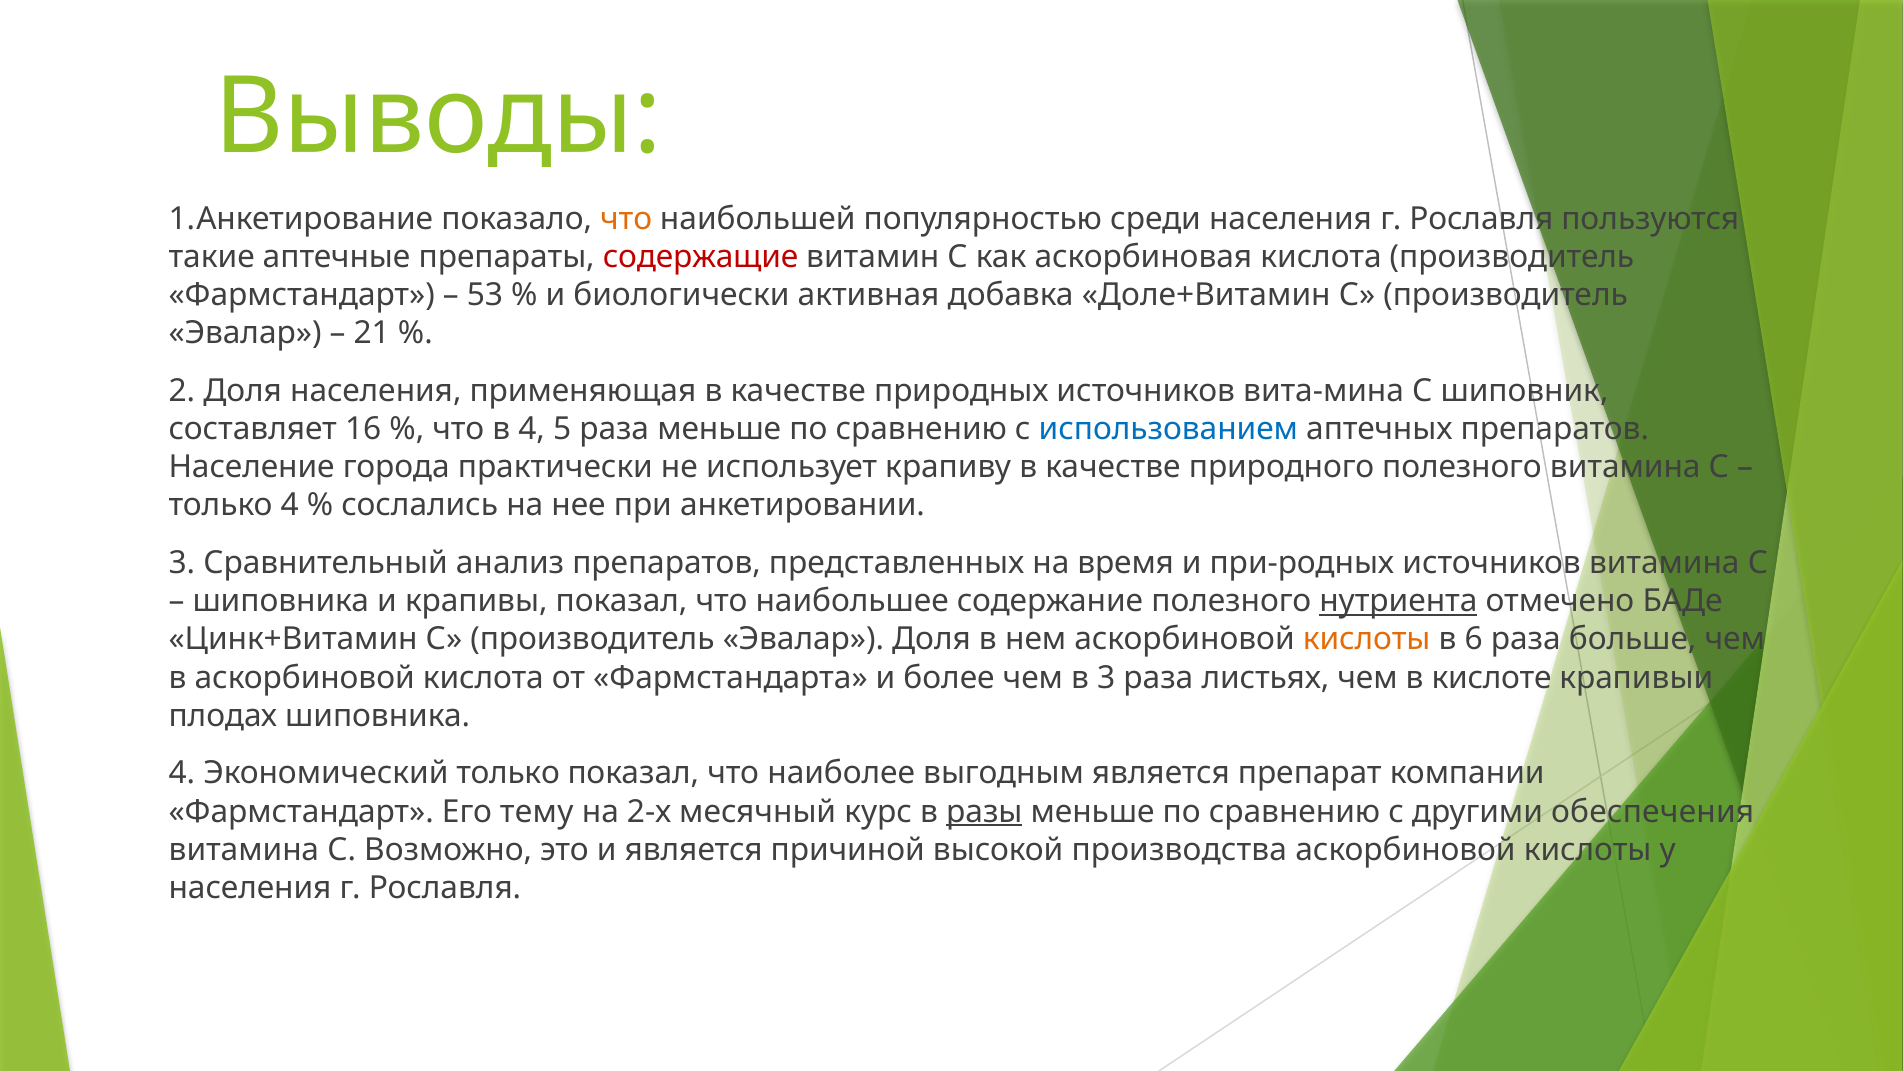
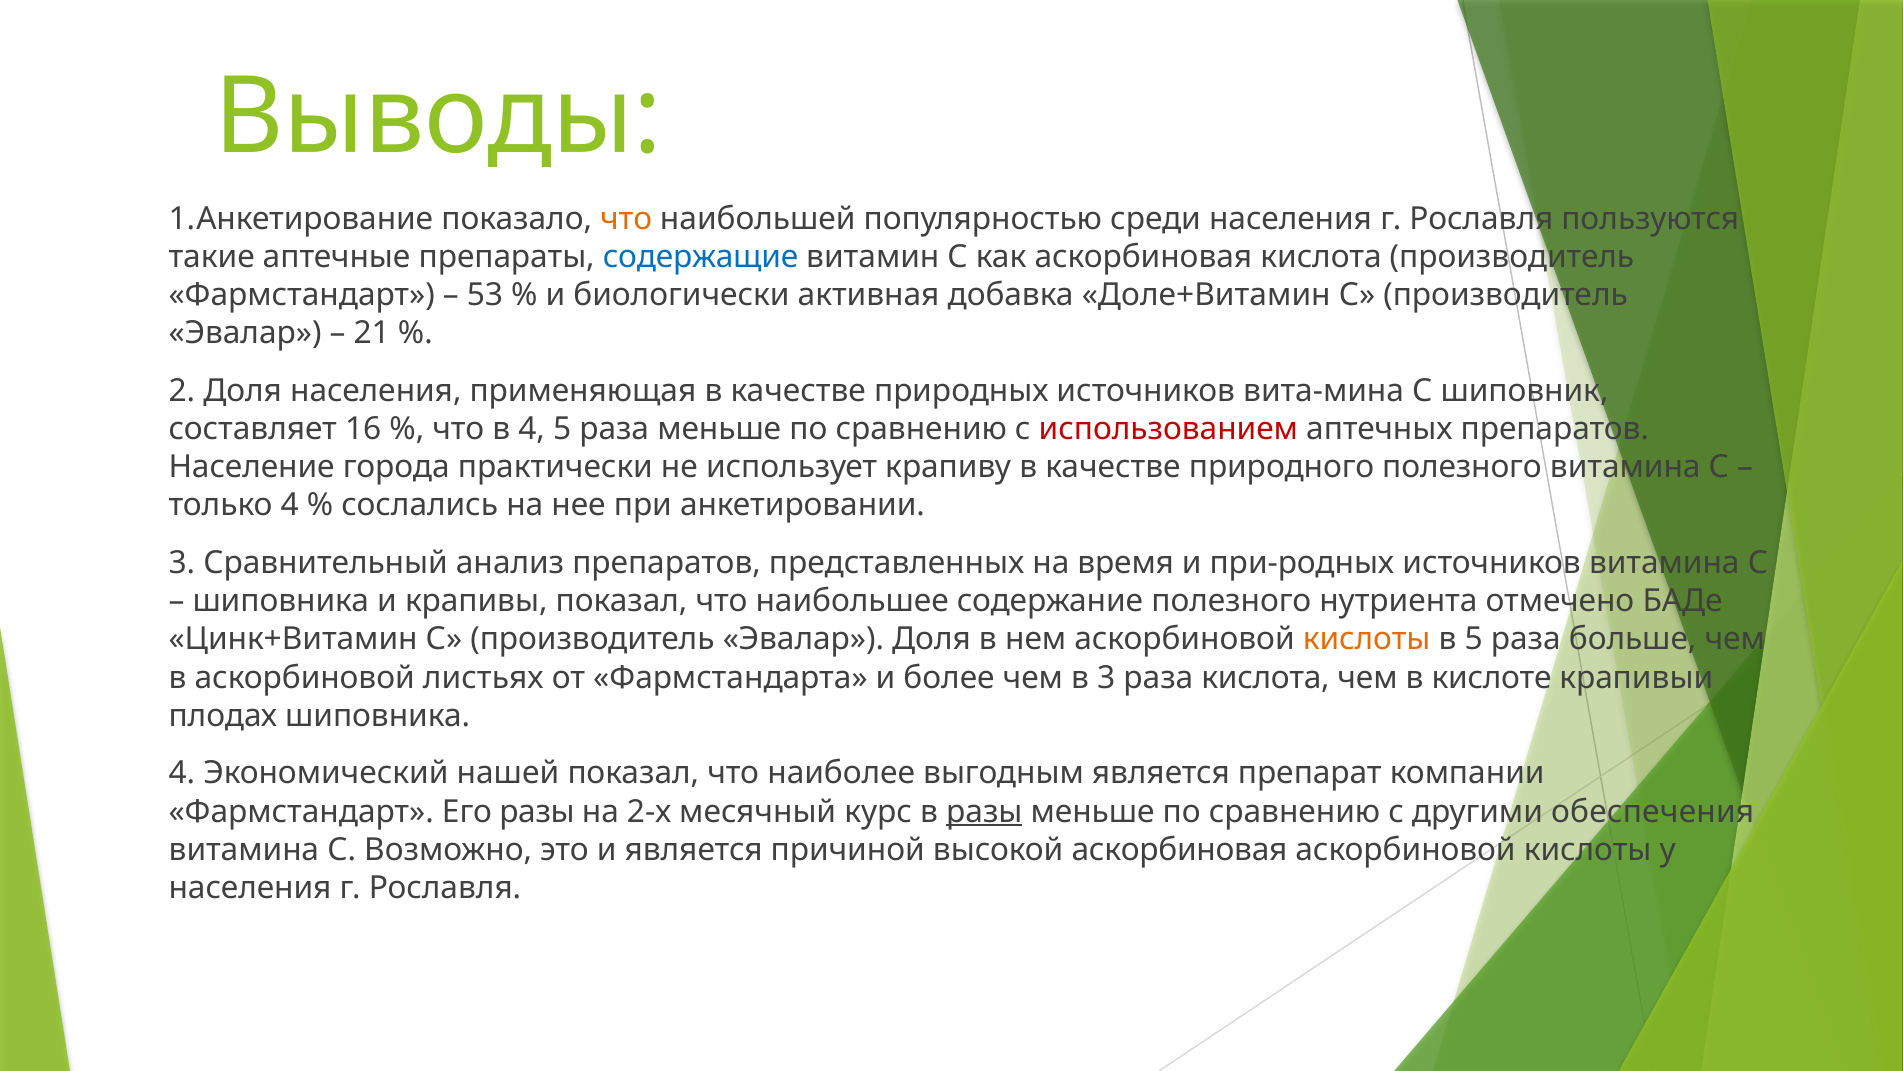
содержащие colour: red -> blue (701, 257)
использованием colour: blue -> red (1168, 429)
нутриента underline: present -> none (1398, 601)
в 6: 6 -> 5 (1474, 639)
аскорбиновой кислота: кислота -> листьях (483, 677)
раза листьях: листьях -> кислота (1266, 677)
Экономический только: только -> нашей (508, 773)
Его тему: тему -> разы (537, 811)
высокой производства: производства -> аскорбиновая (1180, 849)
